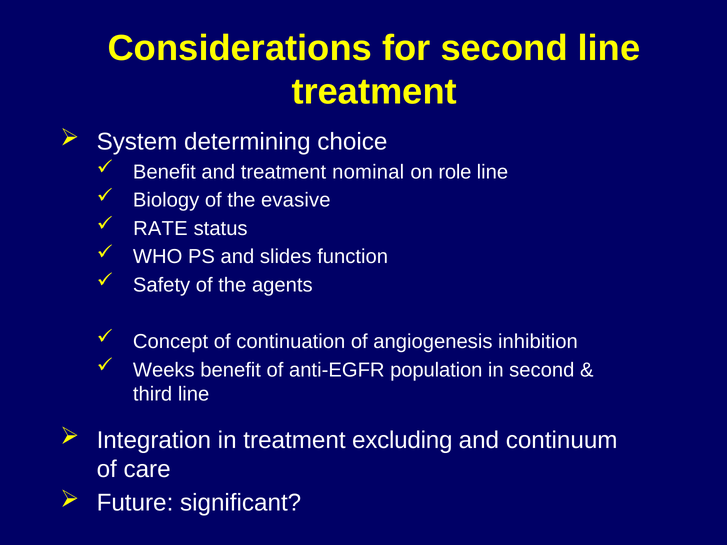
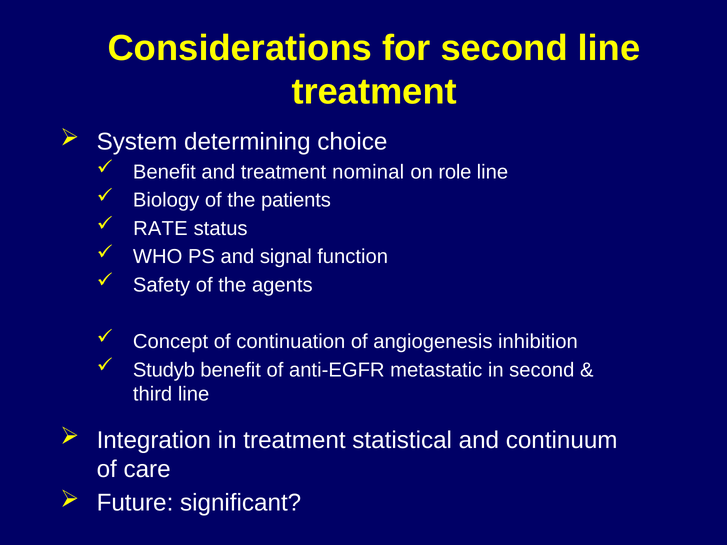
evasive: evasive -> patients (296, 200)
slides: slides -> signal (286, 257)
Weeks: Weeks -> Studyb (164, 370)
population: population -> metastatic (436, 370)
excluding: excluding -> statistical (402, 440)
